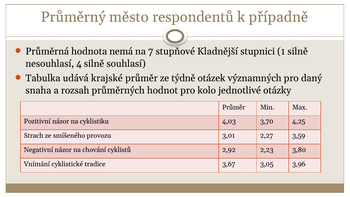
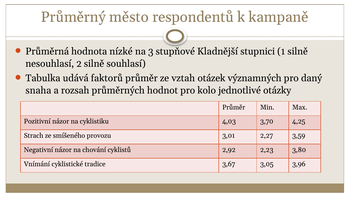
případně: případně -> kampaně (279, 17)
nemá: nemá -> nízké (121, 51)
7: 7 -> 3 (151, 51)
4: 4 -> 2 (79, 64)
krajské: krajské -> faktorů (107, 78)
týdně: týdně -> vztah (183, 78)
